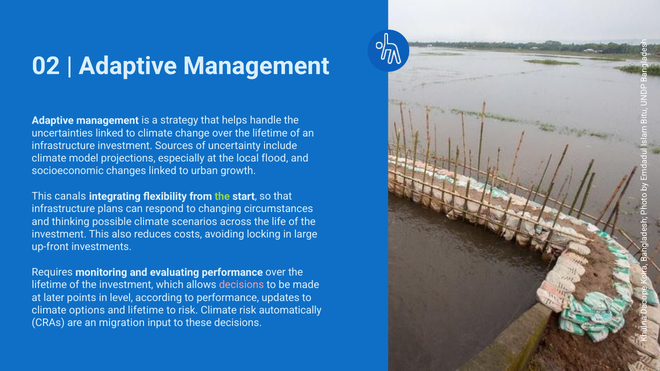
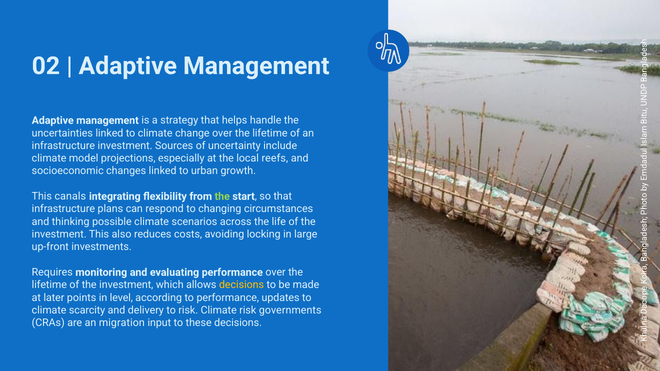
flood: flood -> reefs (275, 158)
decisions colour: pink -> yellow (242, 285)
options: options -> scarcity (87, 310)
and lifetime: lifetime -> delivery (146, 310)
automatically: automatically -> governments (290, 310)
